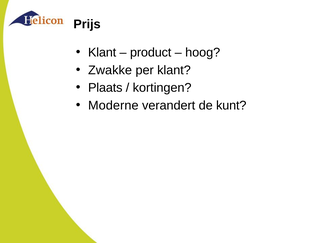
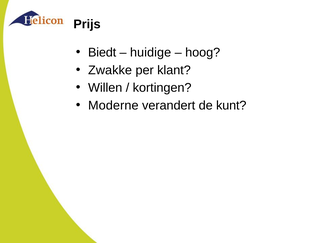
Klant: Klant -> Biedt (102, 52)
product: product -> huidige (151, 52)
Plaats: Plaats -> Willen (105, 88)
